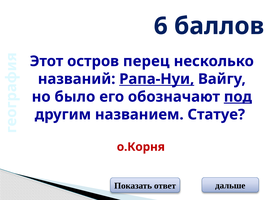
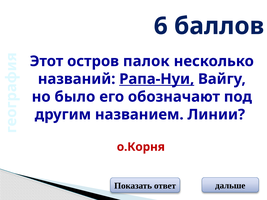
перец: перец -> палок (146, 61)
под underline: present -> none (238, 97)
Статуе: Статуе -> Линии (216, 115)
